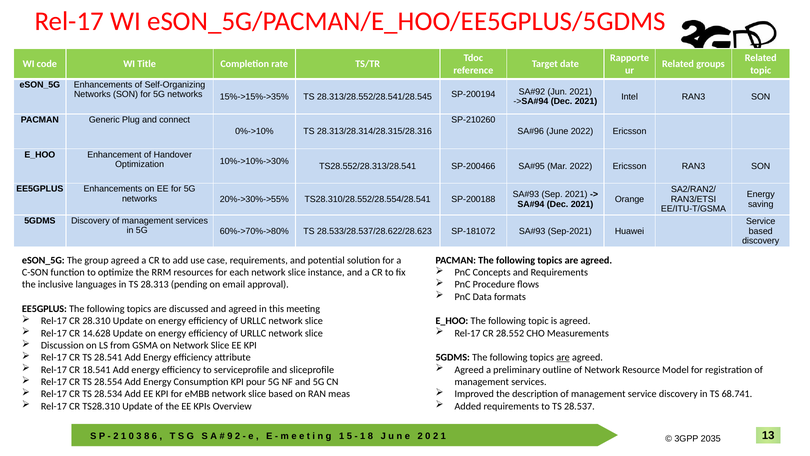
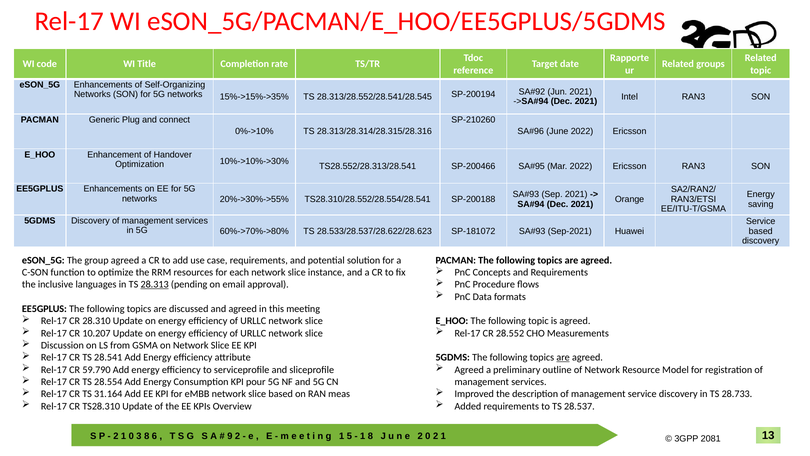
28.313 underline: none -> present (155, 284)
14.628: 14.628 -> 10.207 (96, 333)
18.541: 18.541 -> 59.790 (96, 369)
28.534: 28.534 -> 31.164 (108, 394)
68.741: 68.741 -> 28.733 (737, 394)
2035: 2035 -> 2081 (711, 438)
